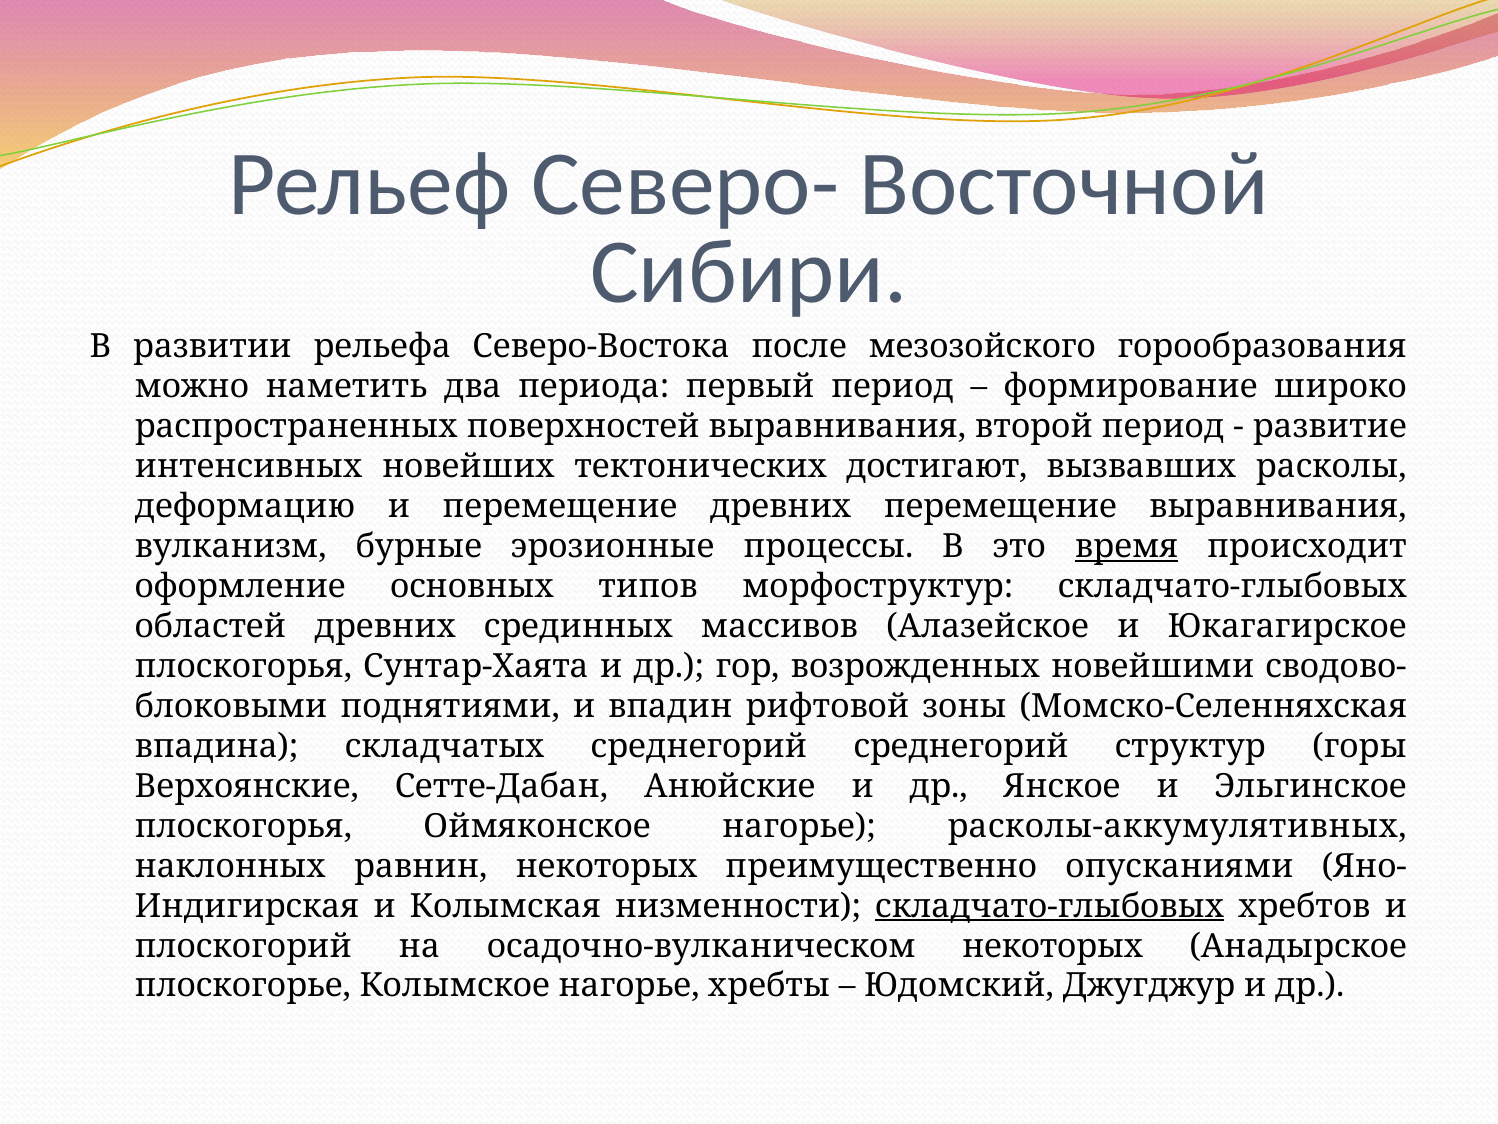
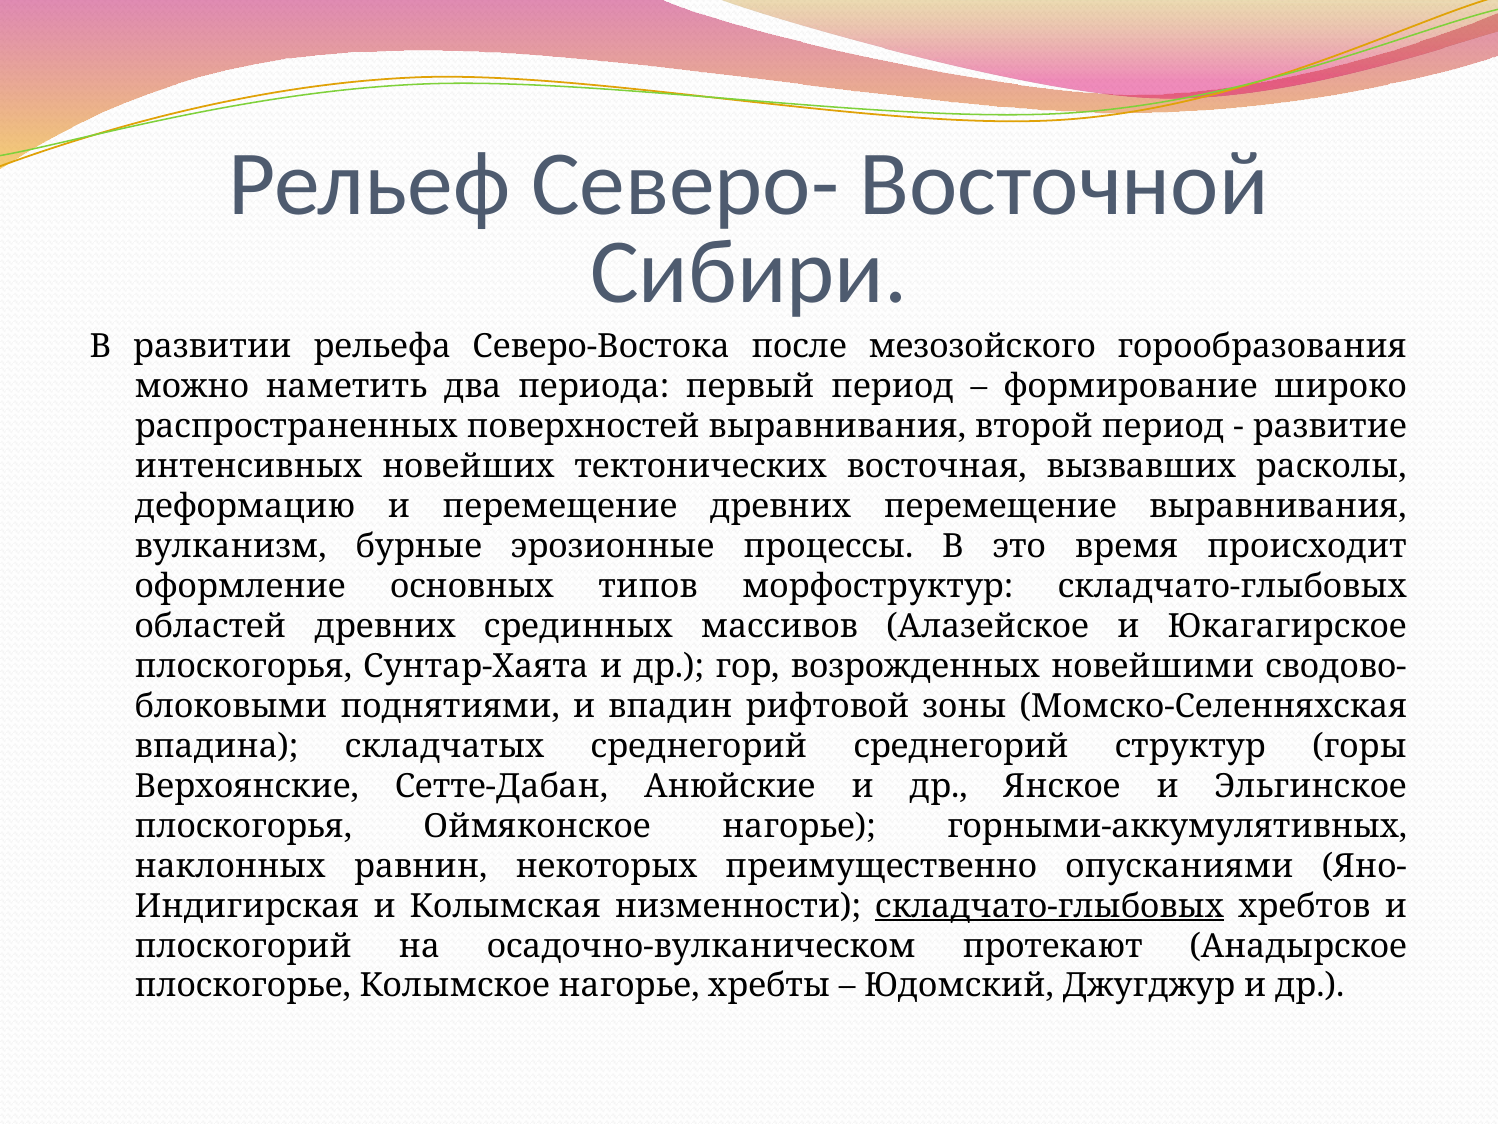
достигают: достигают -> восточная (937, 466)
время underline: present -> none (1127, 546)
расколы-аккумулятивных: расколы-аккумулятивных -> горными-аккумулятивных (1177, 826)
осадочно-вулканическом некоторых: некоторых -> протекают (1053, 946)
